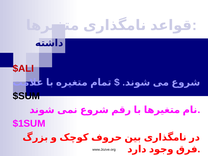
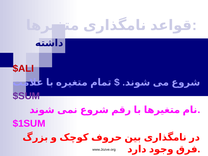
$SUM colour: black -> purple (26, 96)
